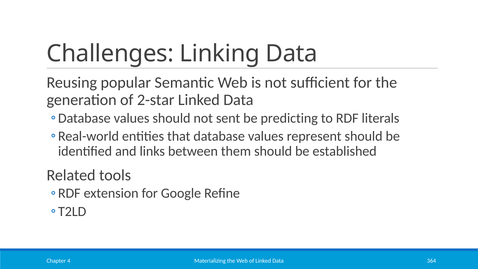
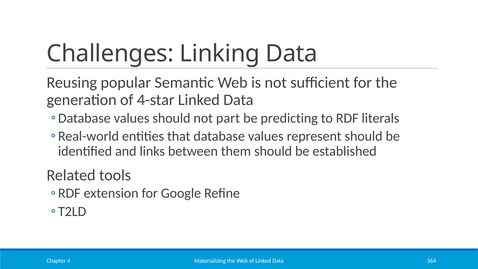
2-star: 2-star -> 4-star (156, 100)
sent: sent -> part (228, 118)
